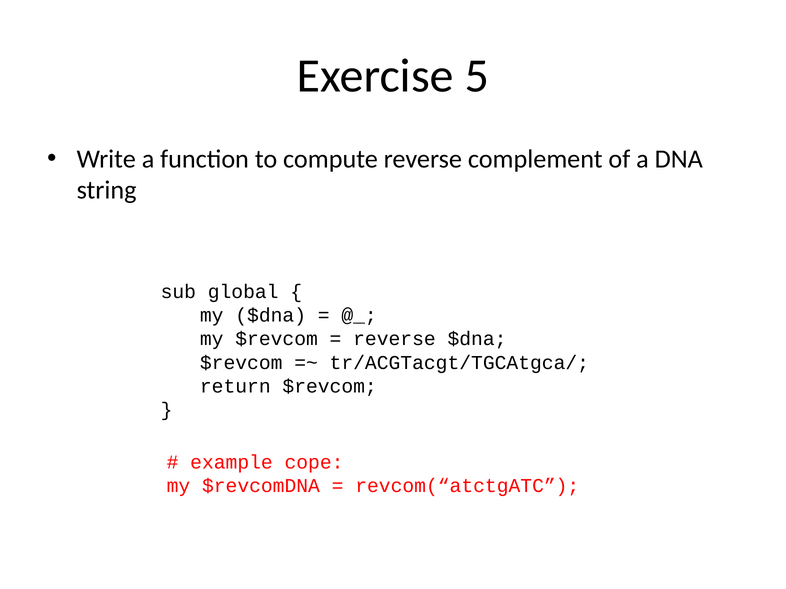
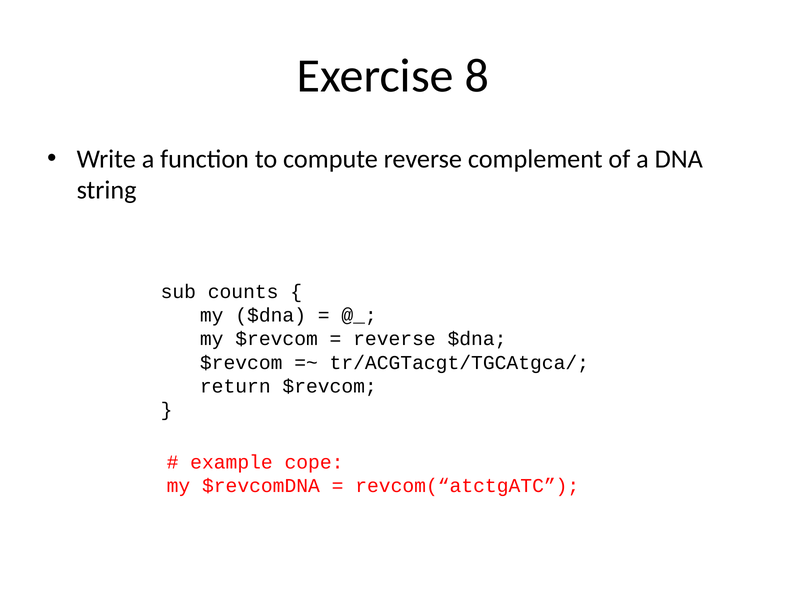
5: 5 -> 8 (477, 76)
global: global -> counts (243, 292)
